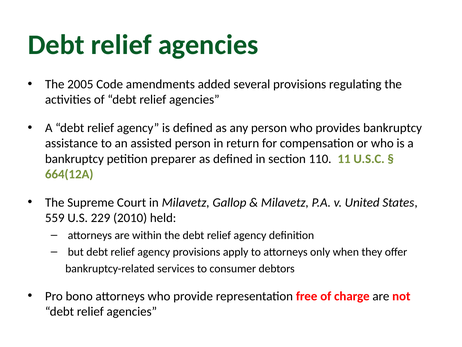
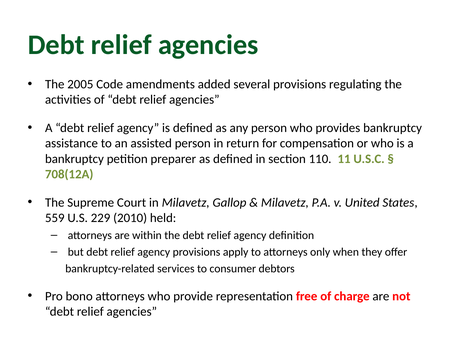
664(12A: 664(12A -> 708(12A (69, 174)
